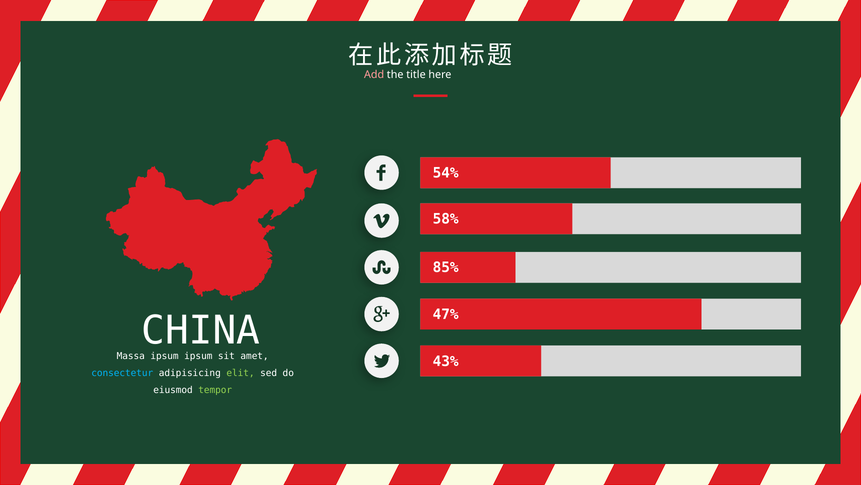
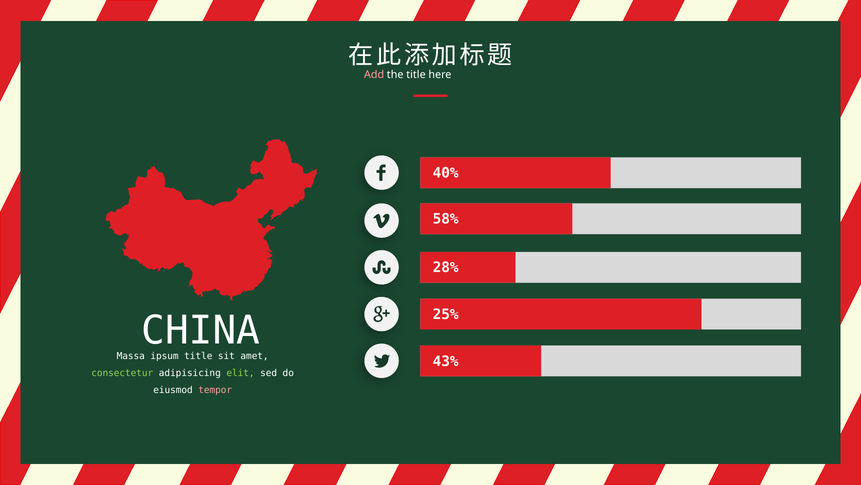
54%: 54% -> 40% (446, 173)
85%: 85% -> 28% (446, 267)
47%: 47% -> 25% (446, 314)
ipsum ipsum: ipsum -> title (198, 356)
consectetur colour: light blue -> light green (122, 372)
tempor colour: light green -> pink (215, 389)
